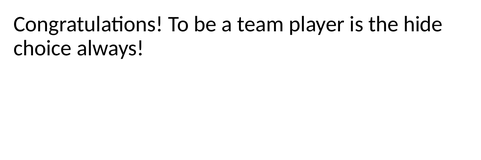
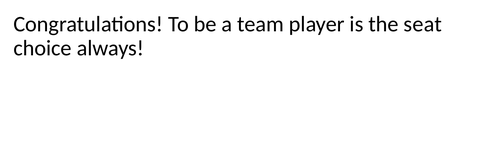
hide: hide -> seat (423, 24)
